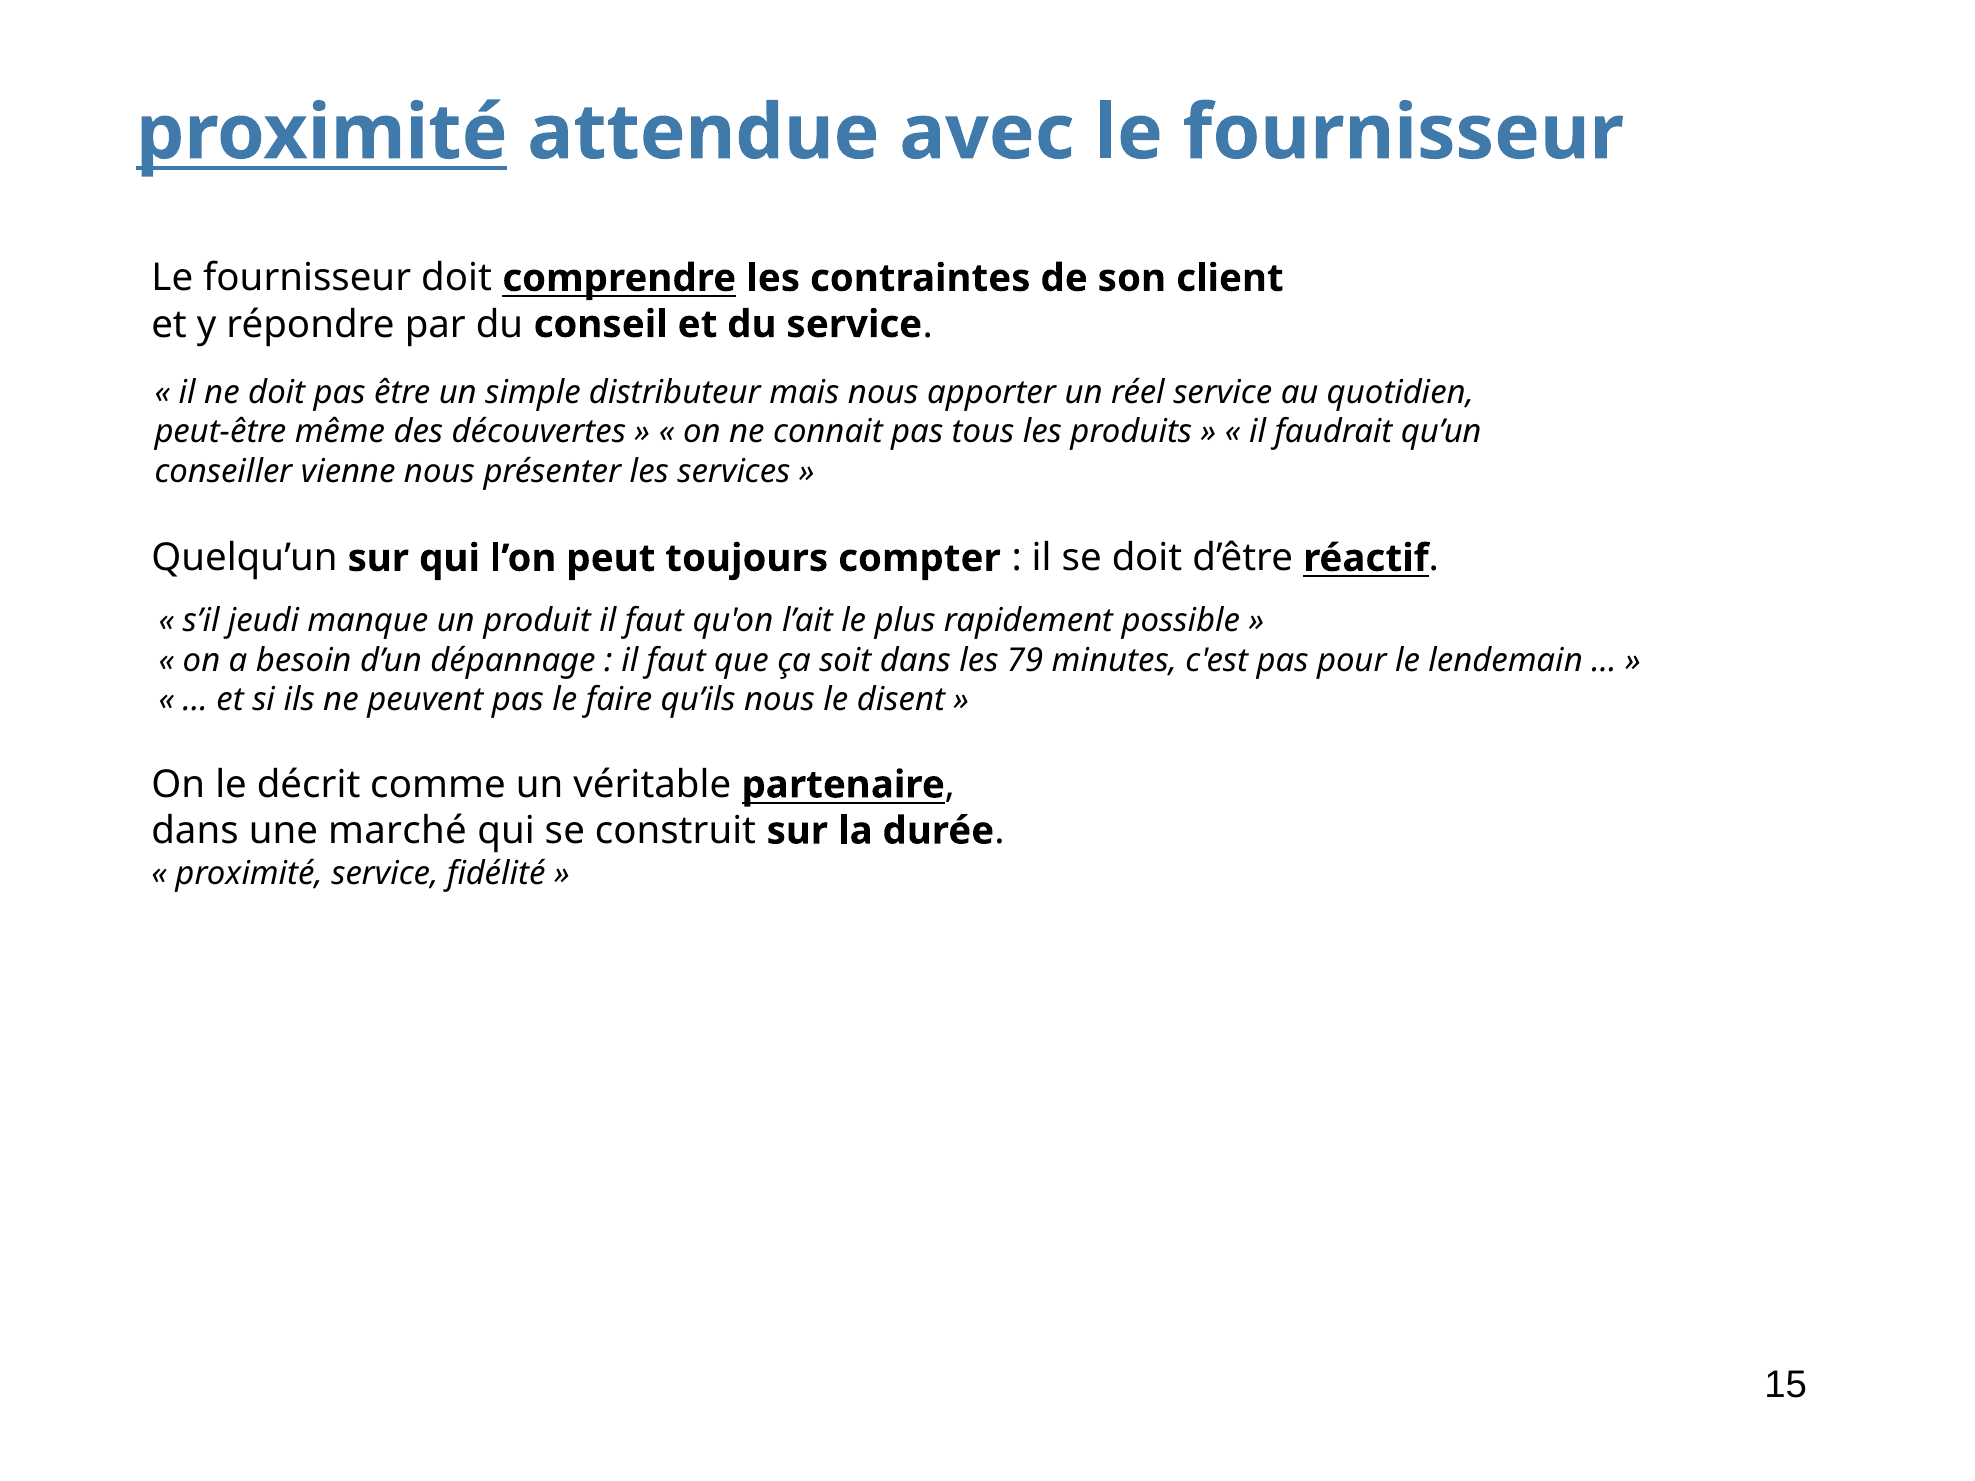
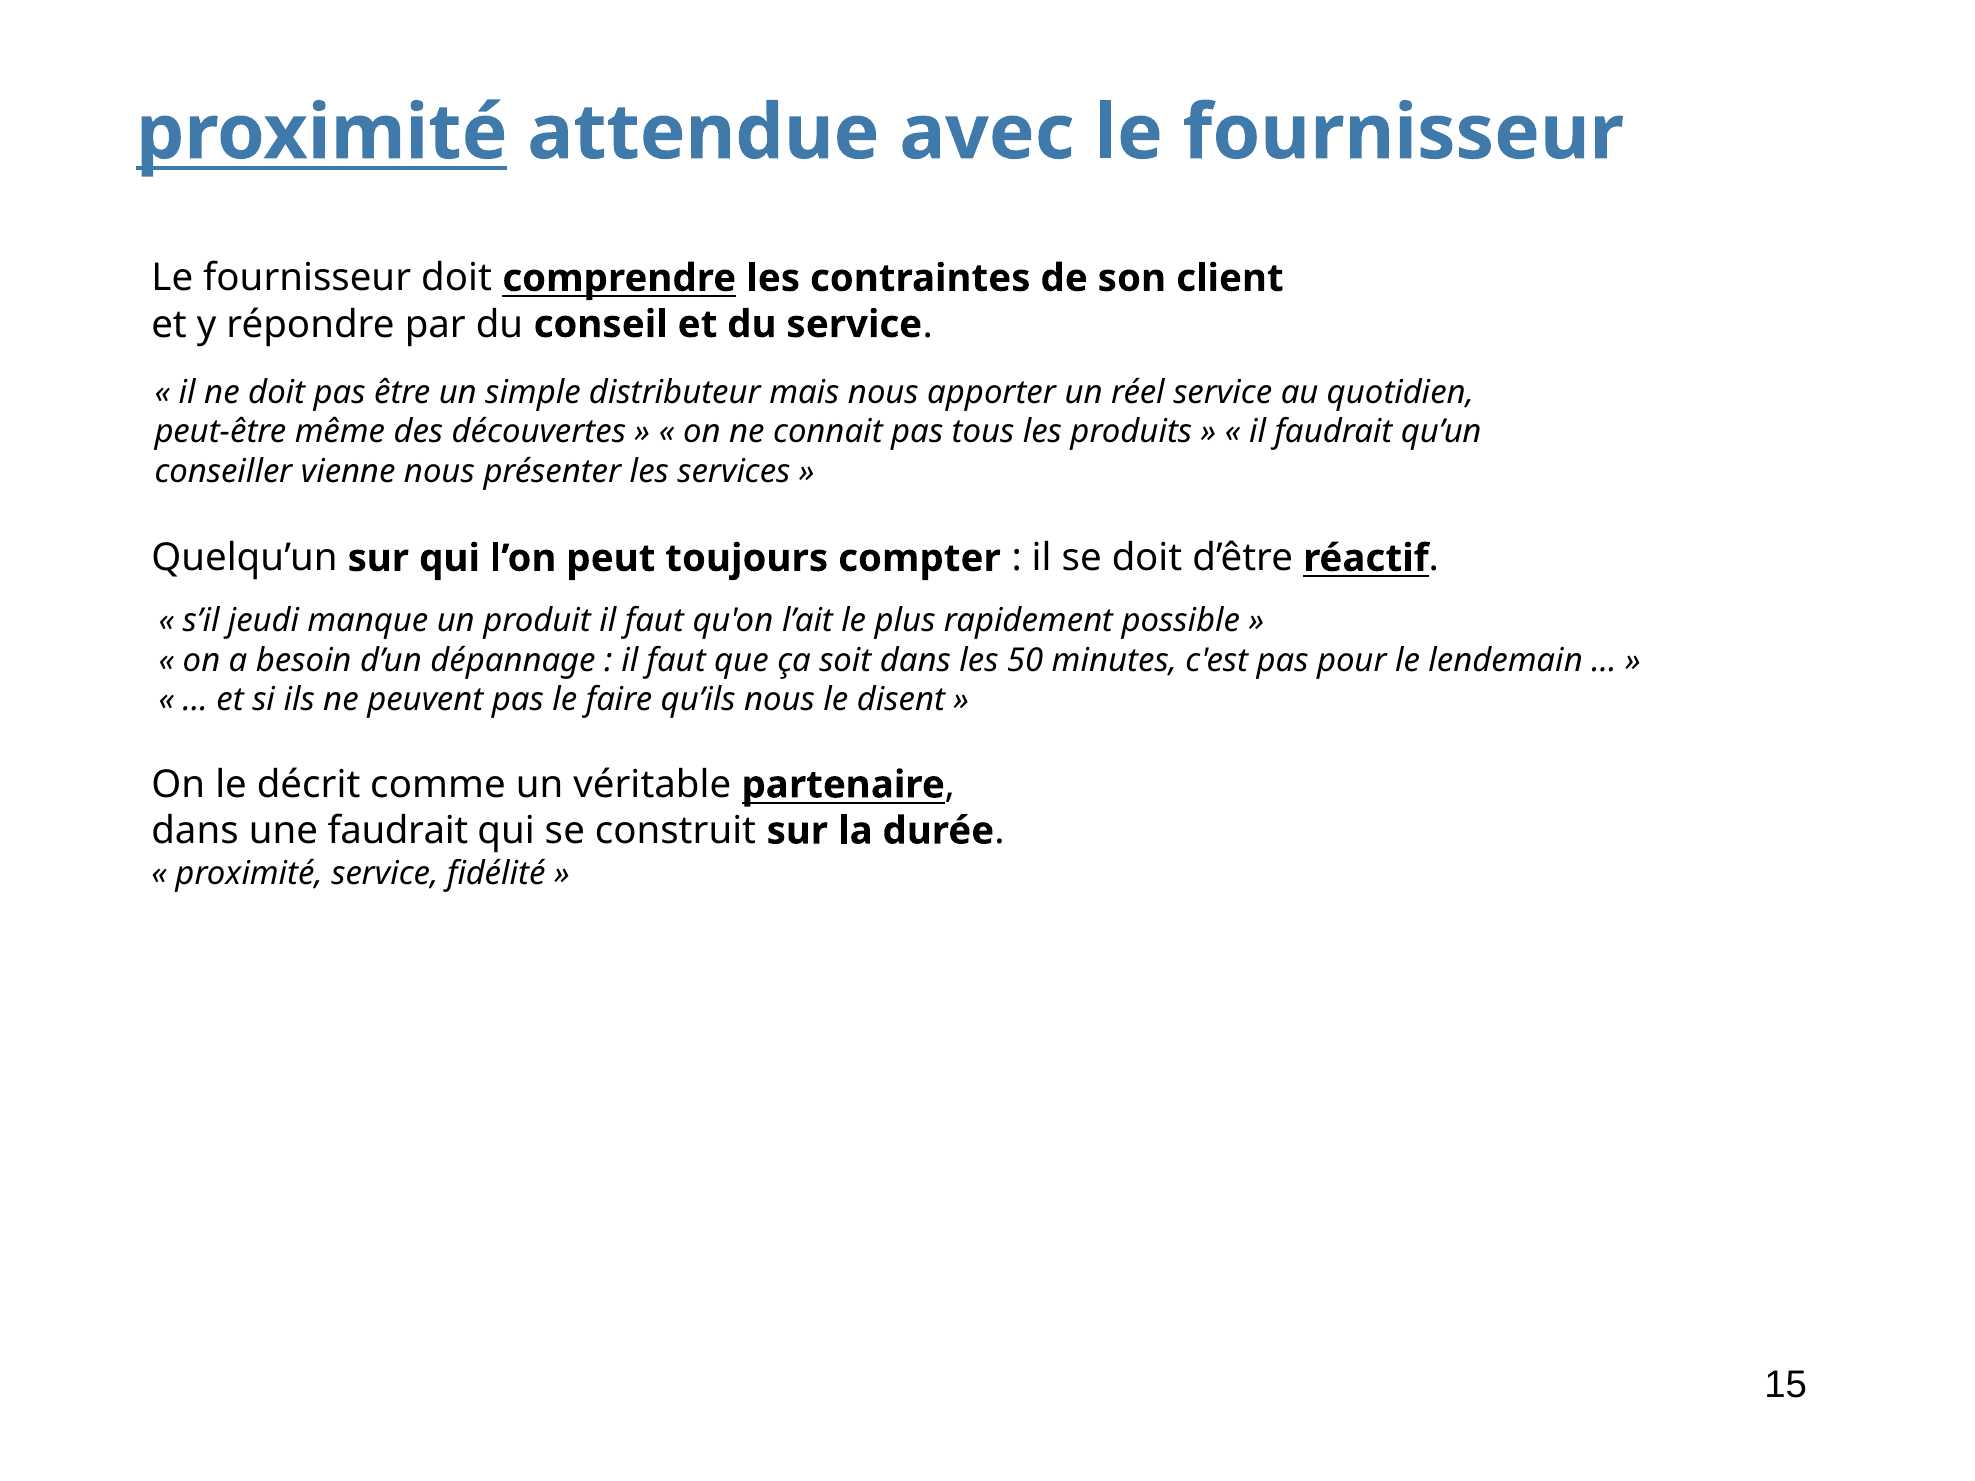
79: 79 -> 50 (1025, 661)
une marché: marché -> faudrait (398, 831)
